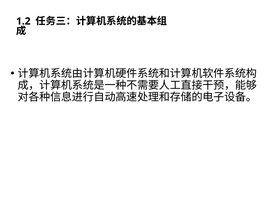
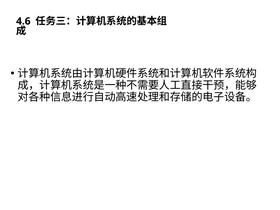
1.2: 1.2 -> 4.6 (23, 21)
